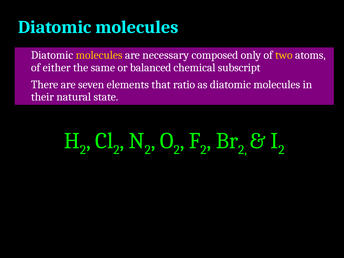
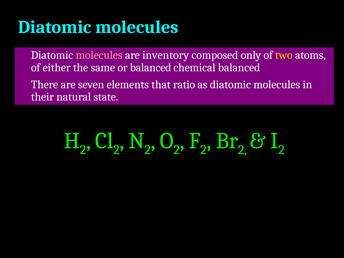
molecules colour: yellow -> pink (99, 55)
necessary: necessary -> inventory (166, 55)
chemical subscript: subscript -> balanced (239, 68)
